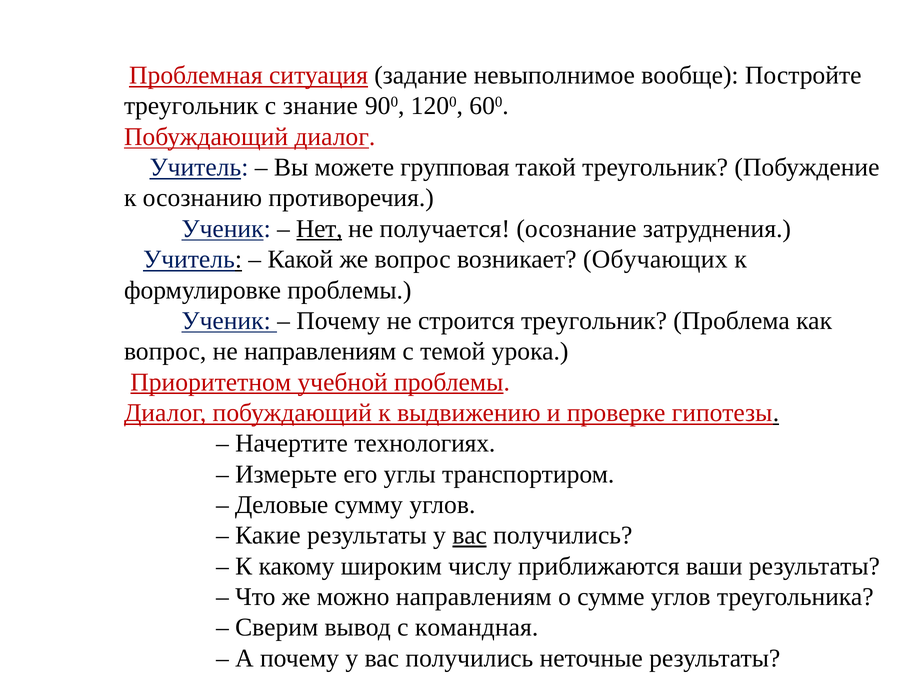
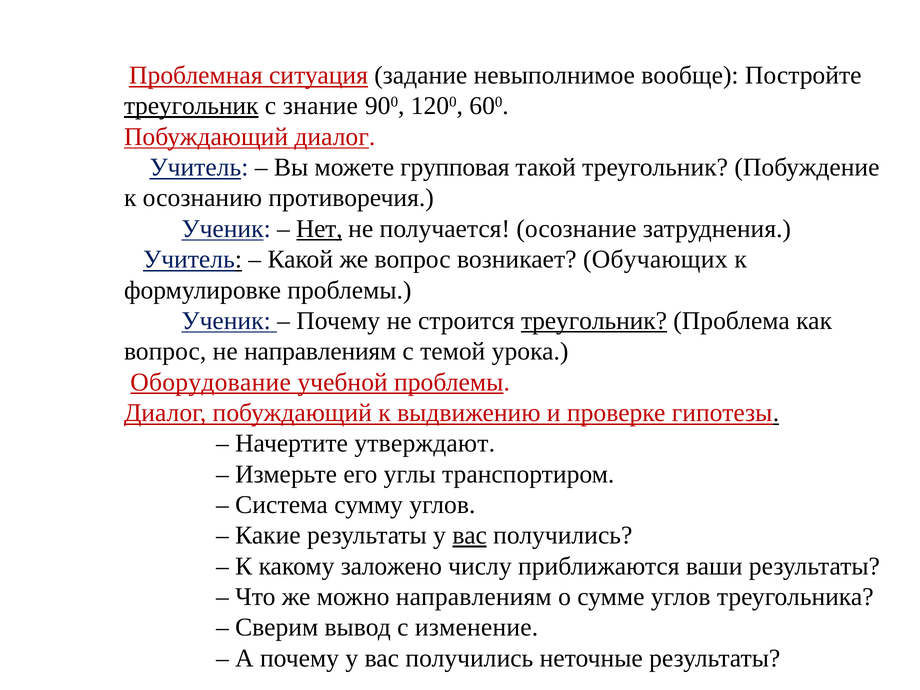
треугольник underline: none -> present (191, 106)
треугольник underline: none -> present (594, 321)
Приоритетном: Приоритетном -> Оборудование (211, 382)
технологиях: технологиях -> утверждают (425, 443)
Деловые: Деловые -> Система (281, 505)
широким: широким -> заложено (391, 566)
командная: командная -> изменение (477, 628)
